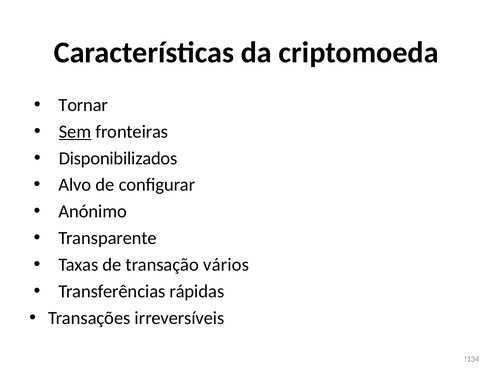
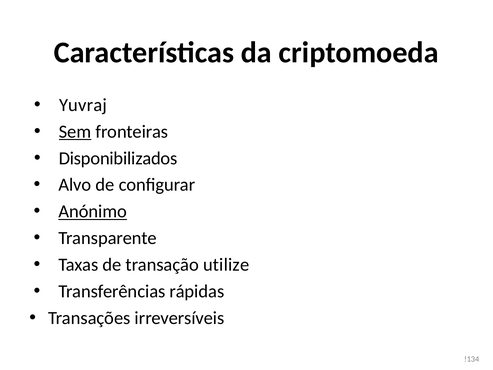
Tornar: Tornar -> Yuvraj (83, 105)
Anónimo underline: none -> present (93, 211)
vários: vários -> utilize (226, 265)
